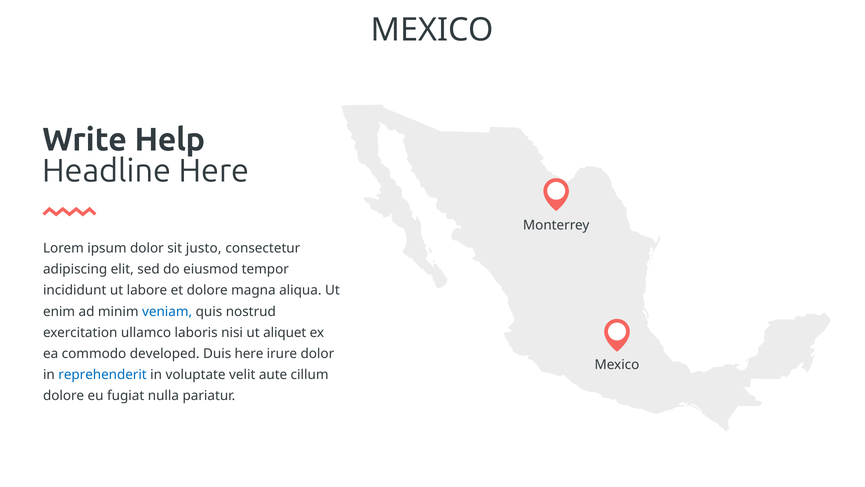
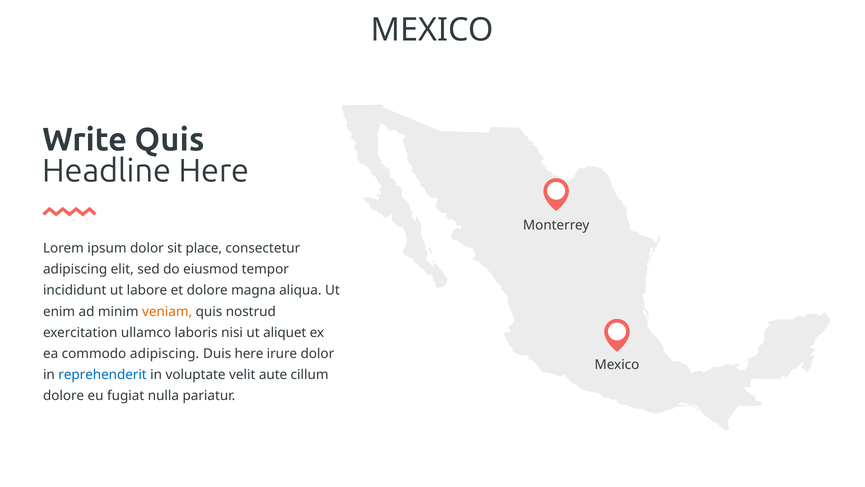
Write Help: Help -> Quis (169, 140)
justo: justo -> place (204, 248)
veniam colour: blue -> orange (167, 311)
commodo developed: developed -> adipiscing (165, 353)
